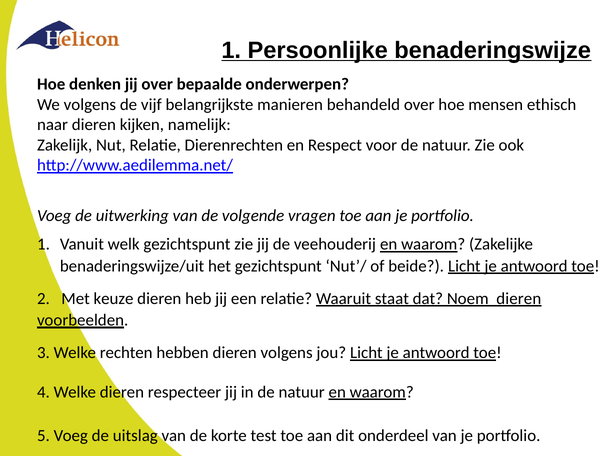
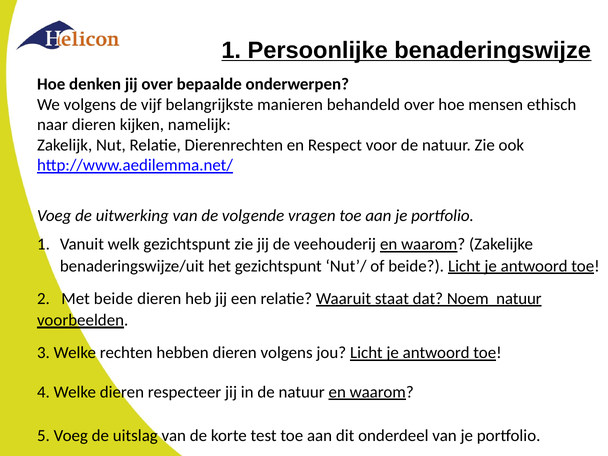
Met keuze: keuze -> beide (113, 299)
Noem dieren: dieren -> natuur (519, 299)
